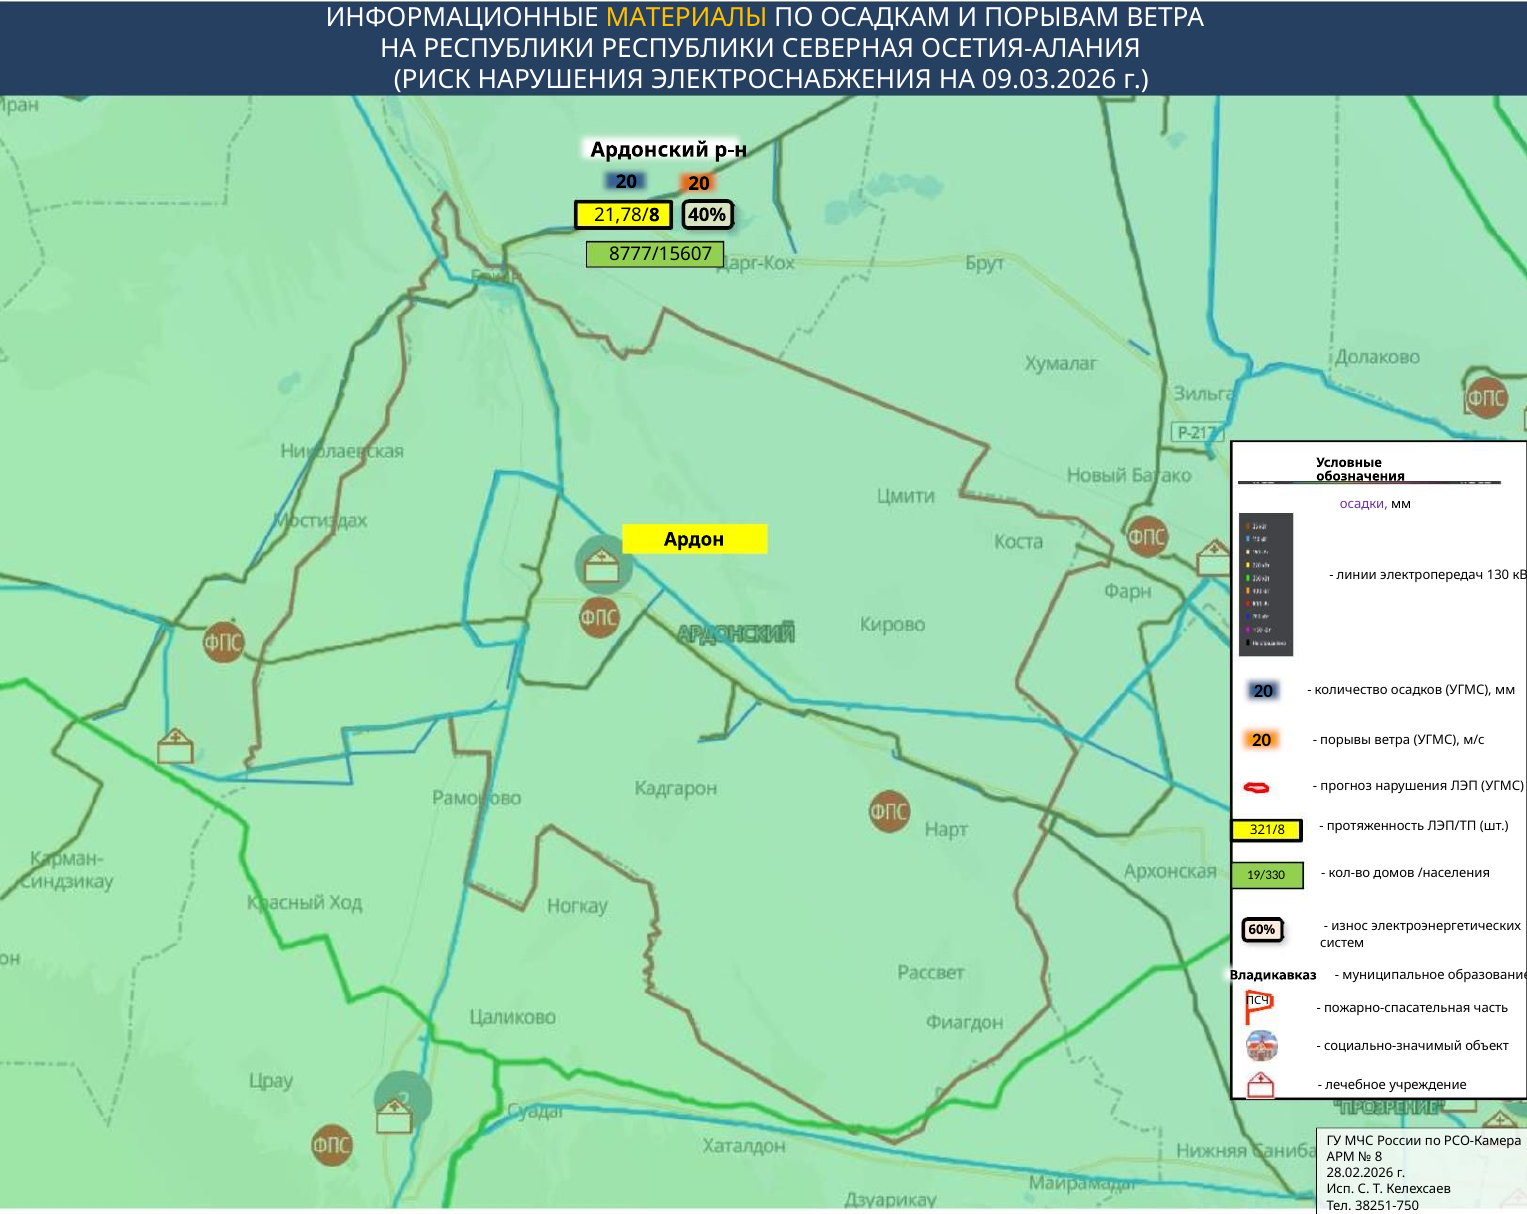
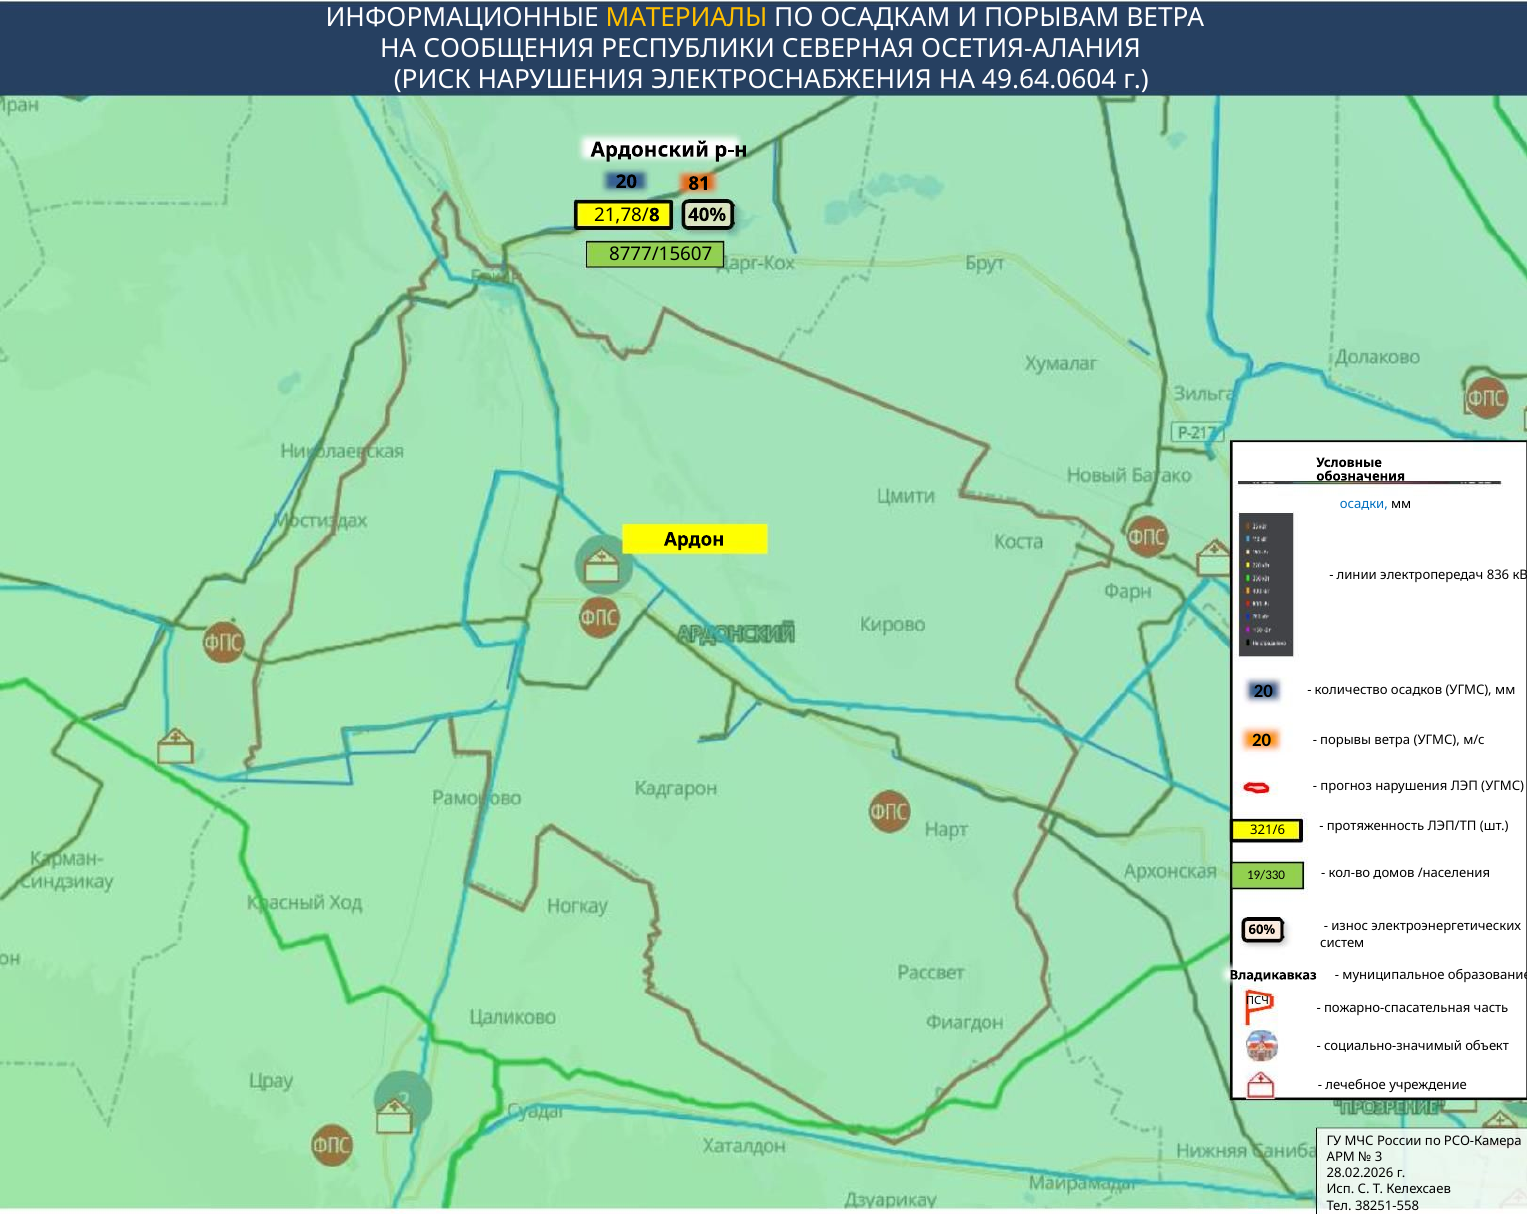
НА РЕСПУБЛИКИ: РЕСПУБЛИКИ -> СООБЩЕНИЯ (509, 49)
09.03.2026: 09.03.2026 -> 49.64.0604 (1049, 80)
20: 20 -> 81 (699, 183)
осадки colour: purple -> blue (1364, 504)
130: 130 -> 836 (1498, 574)
321/8: 321/8 -> 321/6 (1268, 830)
8: 8 -> 3 (1379, 1157)
38251-750: 38251-750 -> 38251-558 (1387, 1205)
